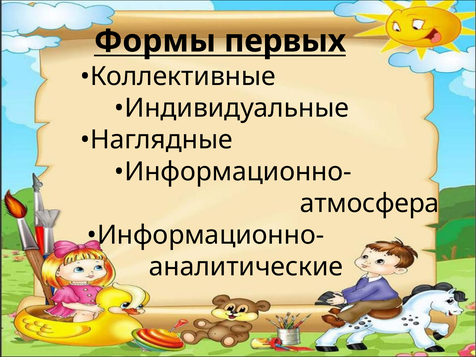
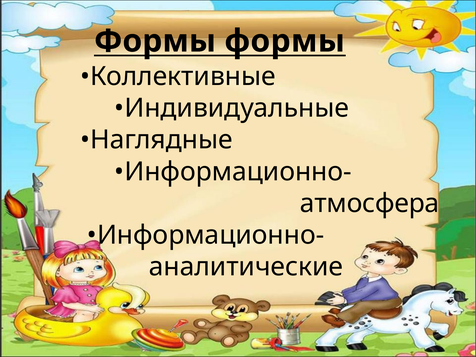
Формы первых: первых -> формы (285, 41)
